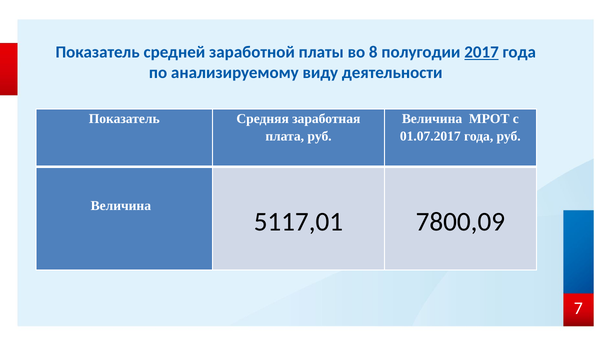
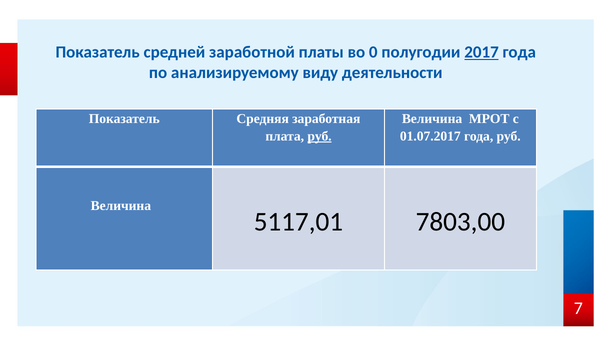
8: 8 -> 0 (373, 52)
руб underline: none -> present (320, 137)
7800,09: 7800,09 -> 7803,00 (460, 222)
